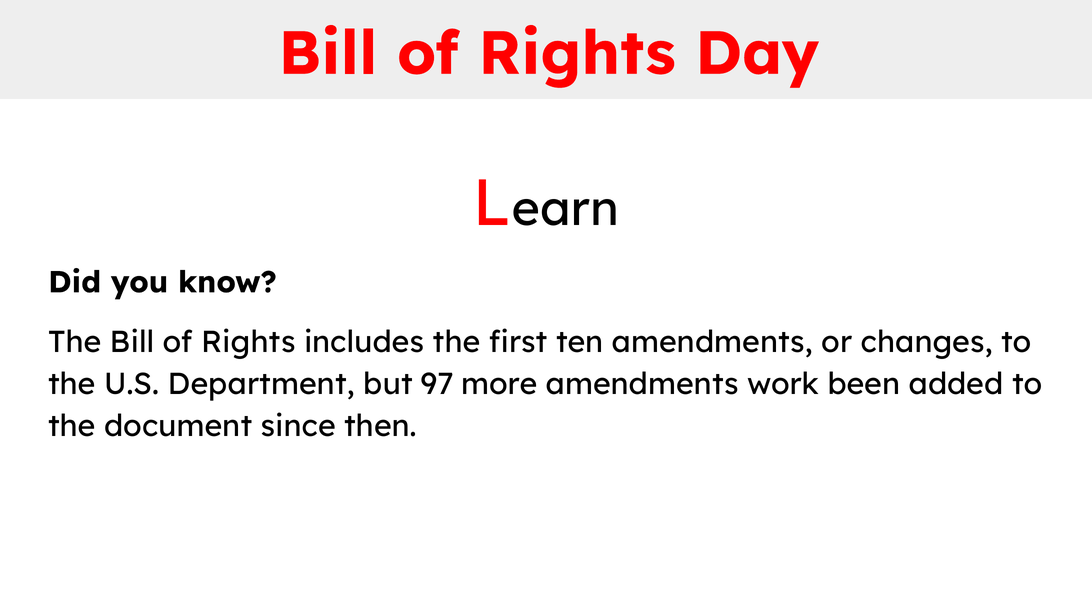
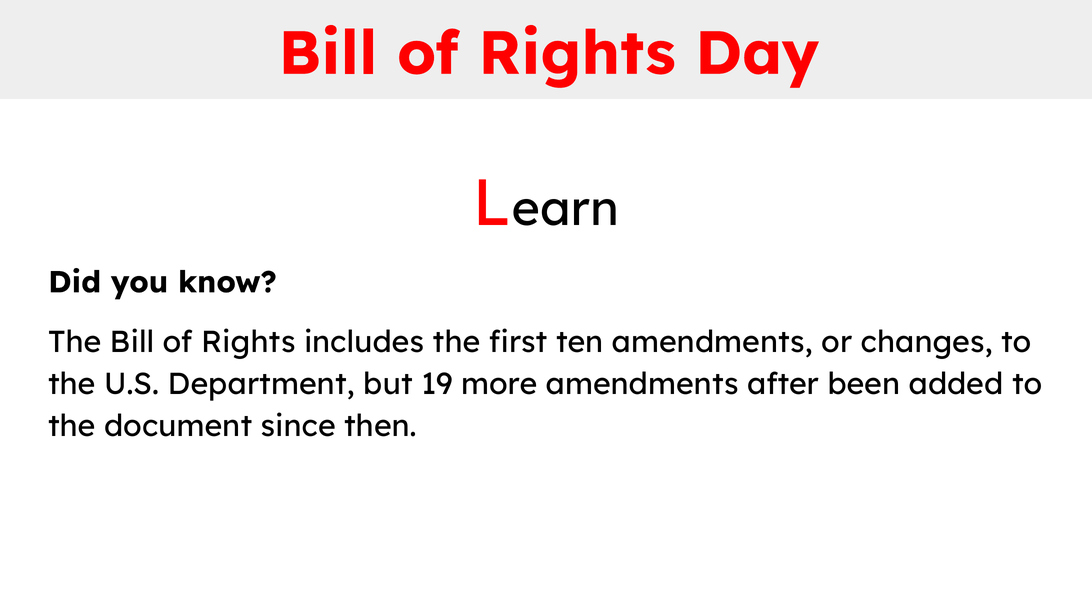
97: 97 -> 19 (437, 384)
work: work -> after (783, 384)
